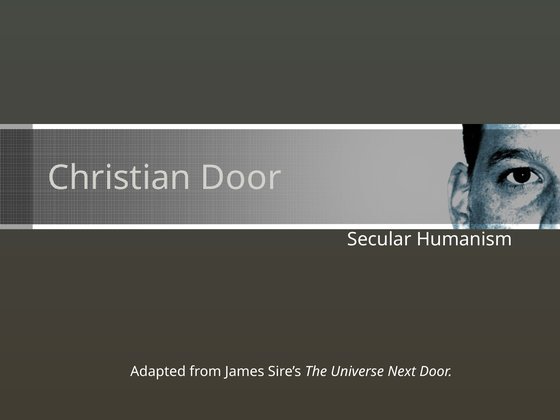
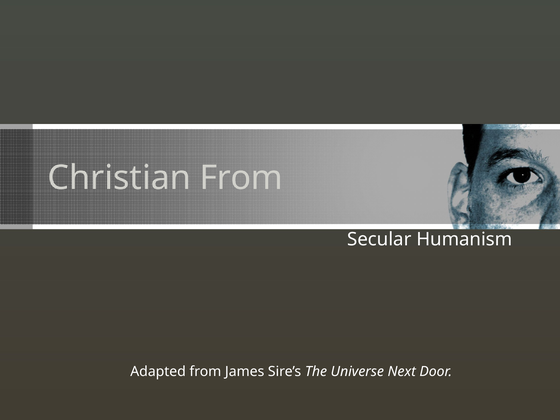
Christian Door: Door -> From (241, 178)
